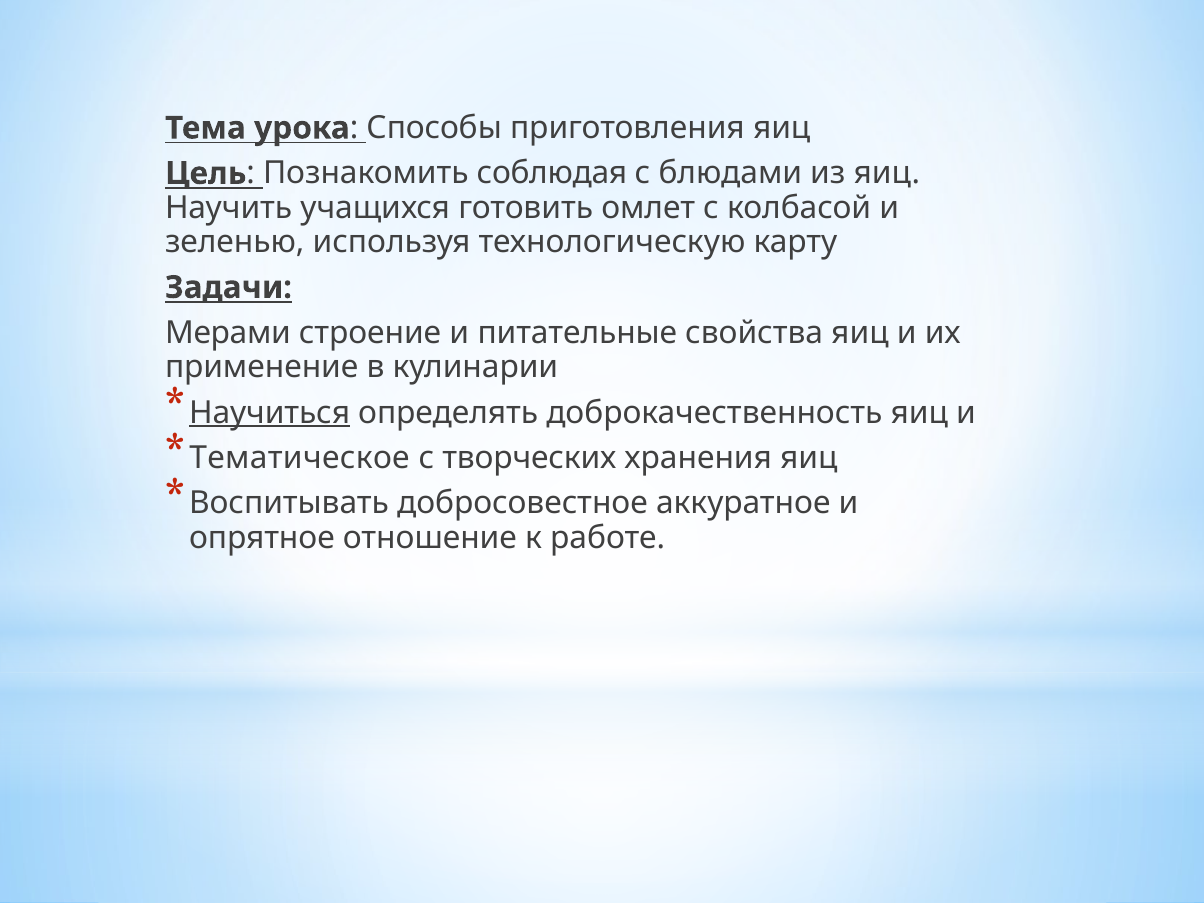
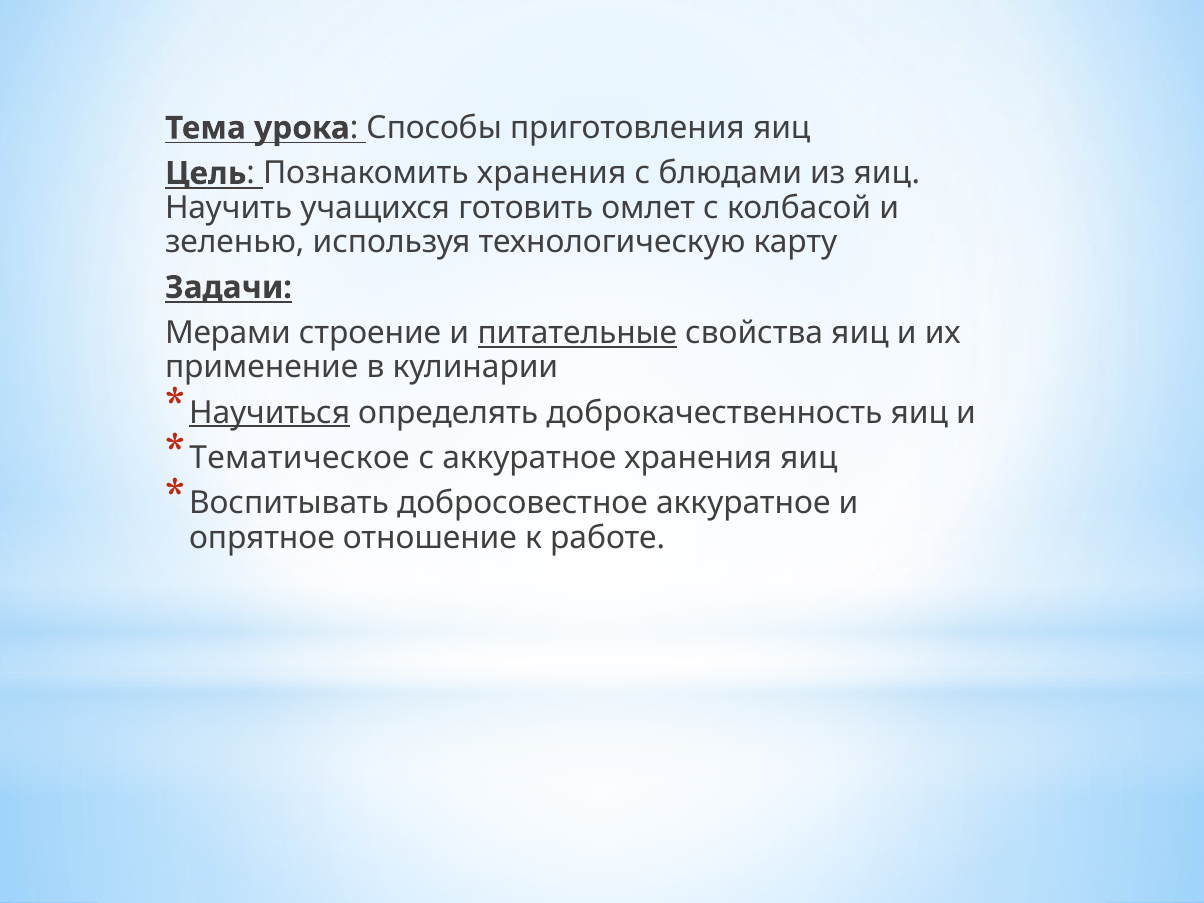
Познакомить соблюдая: соблюдая -> хранения (552, 173)
питательные underline: none -> present (577, 333)
с творческих: творческих -> аккуратное (529, 458)
